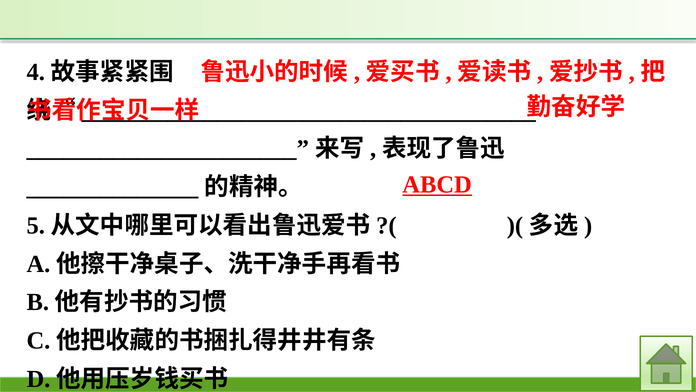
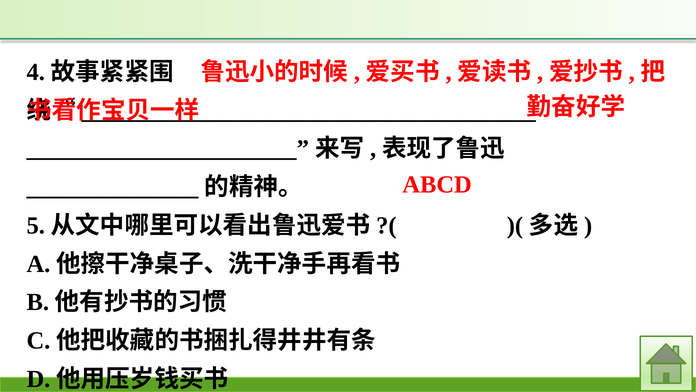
ABCD underline: present -> none (437, 184)
